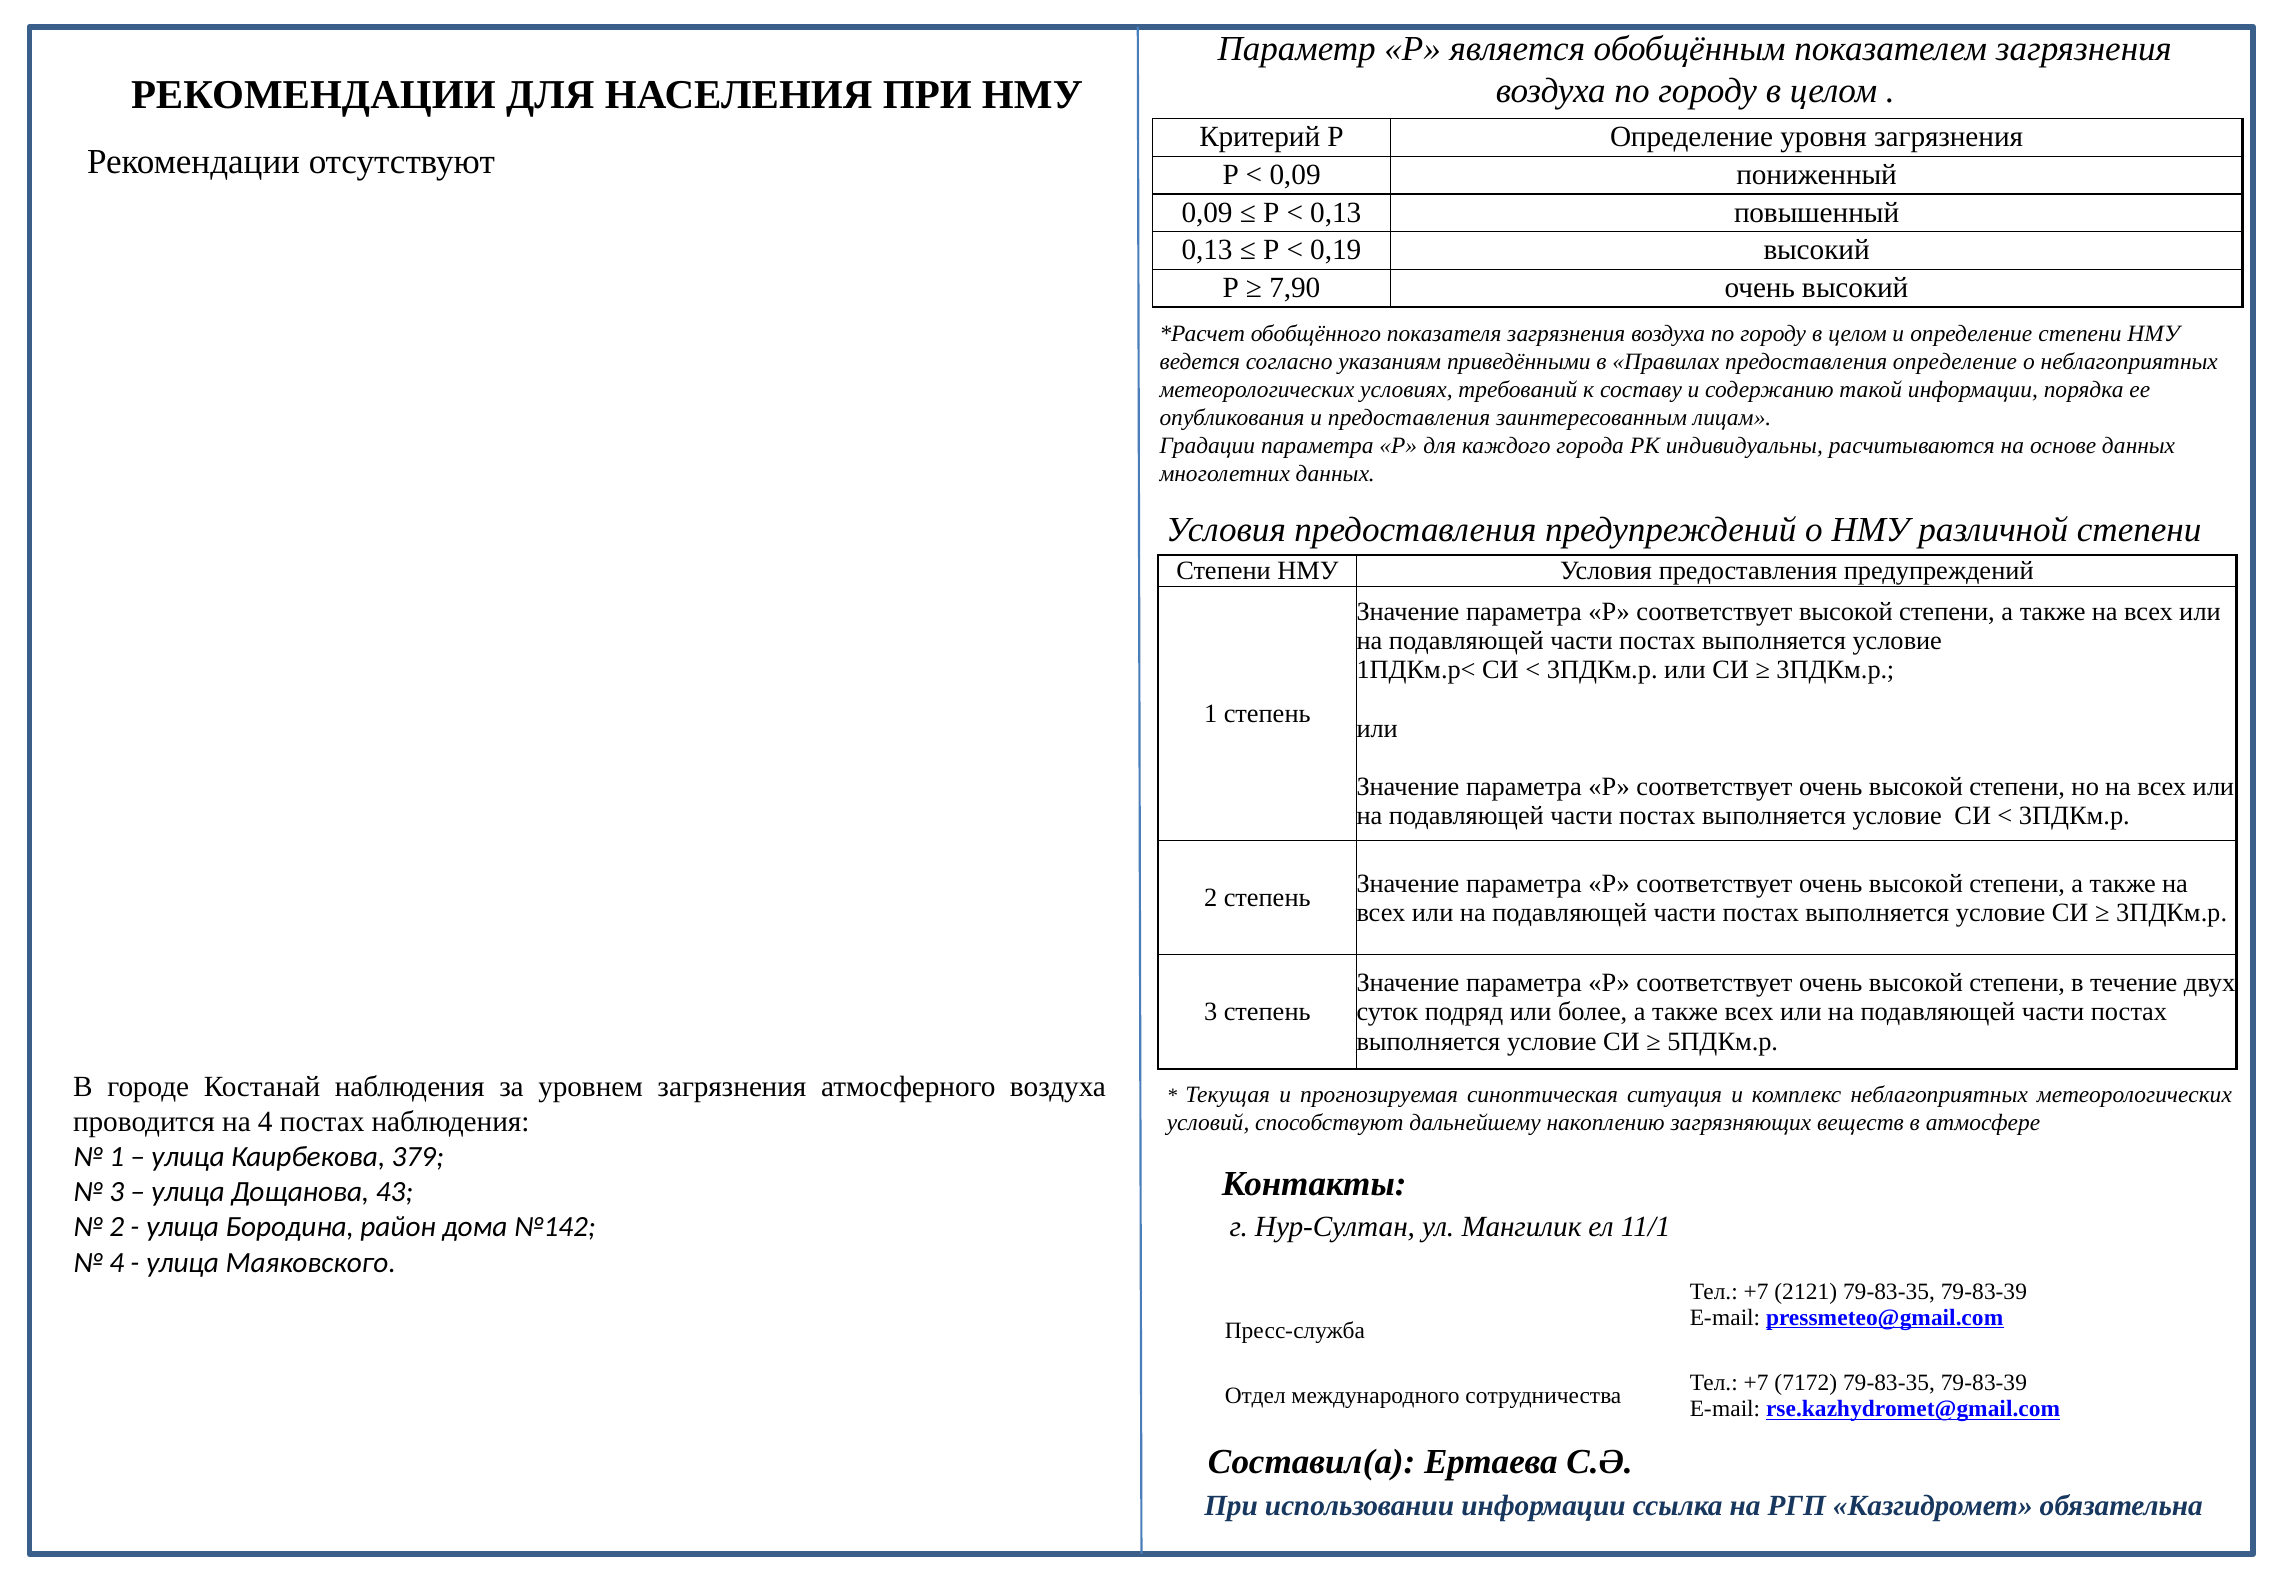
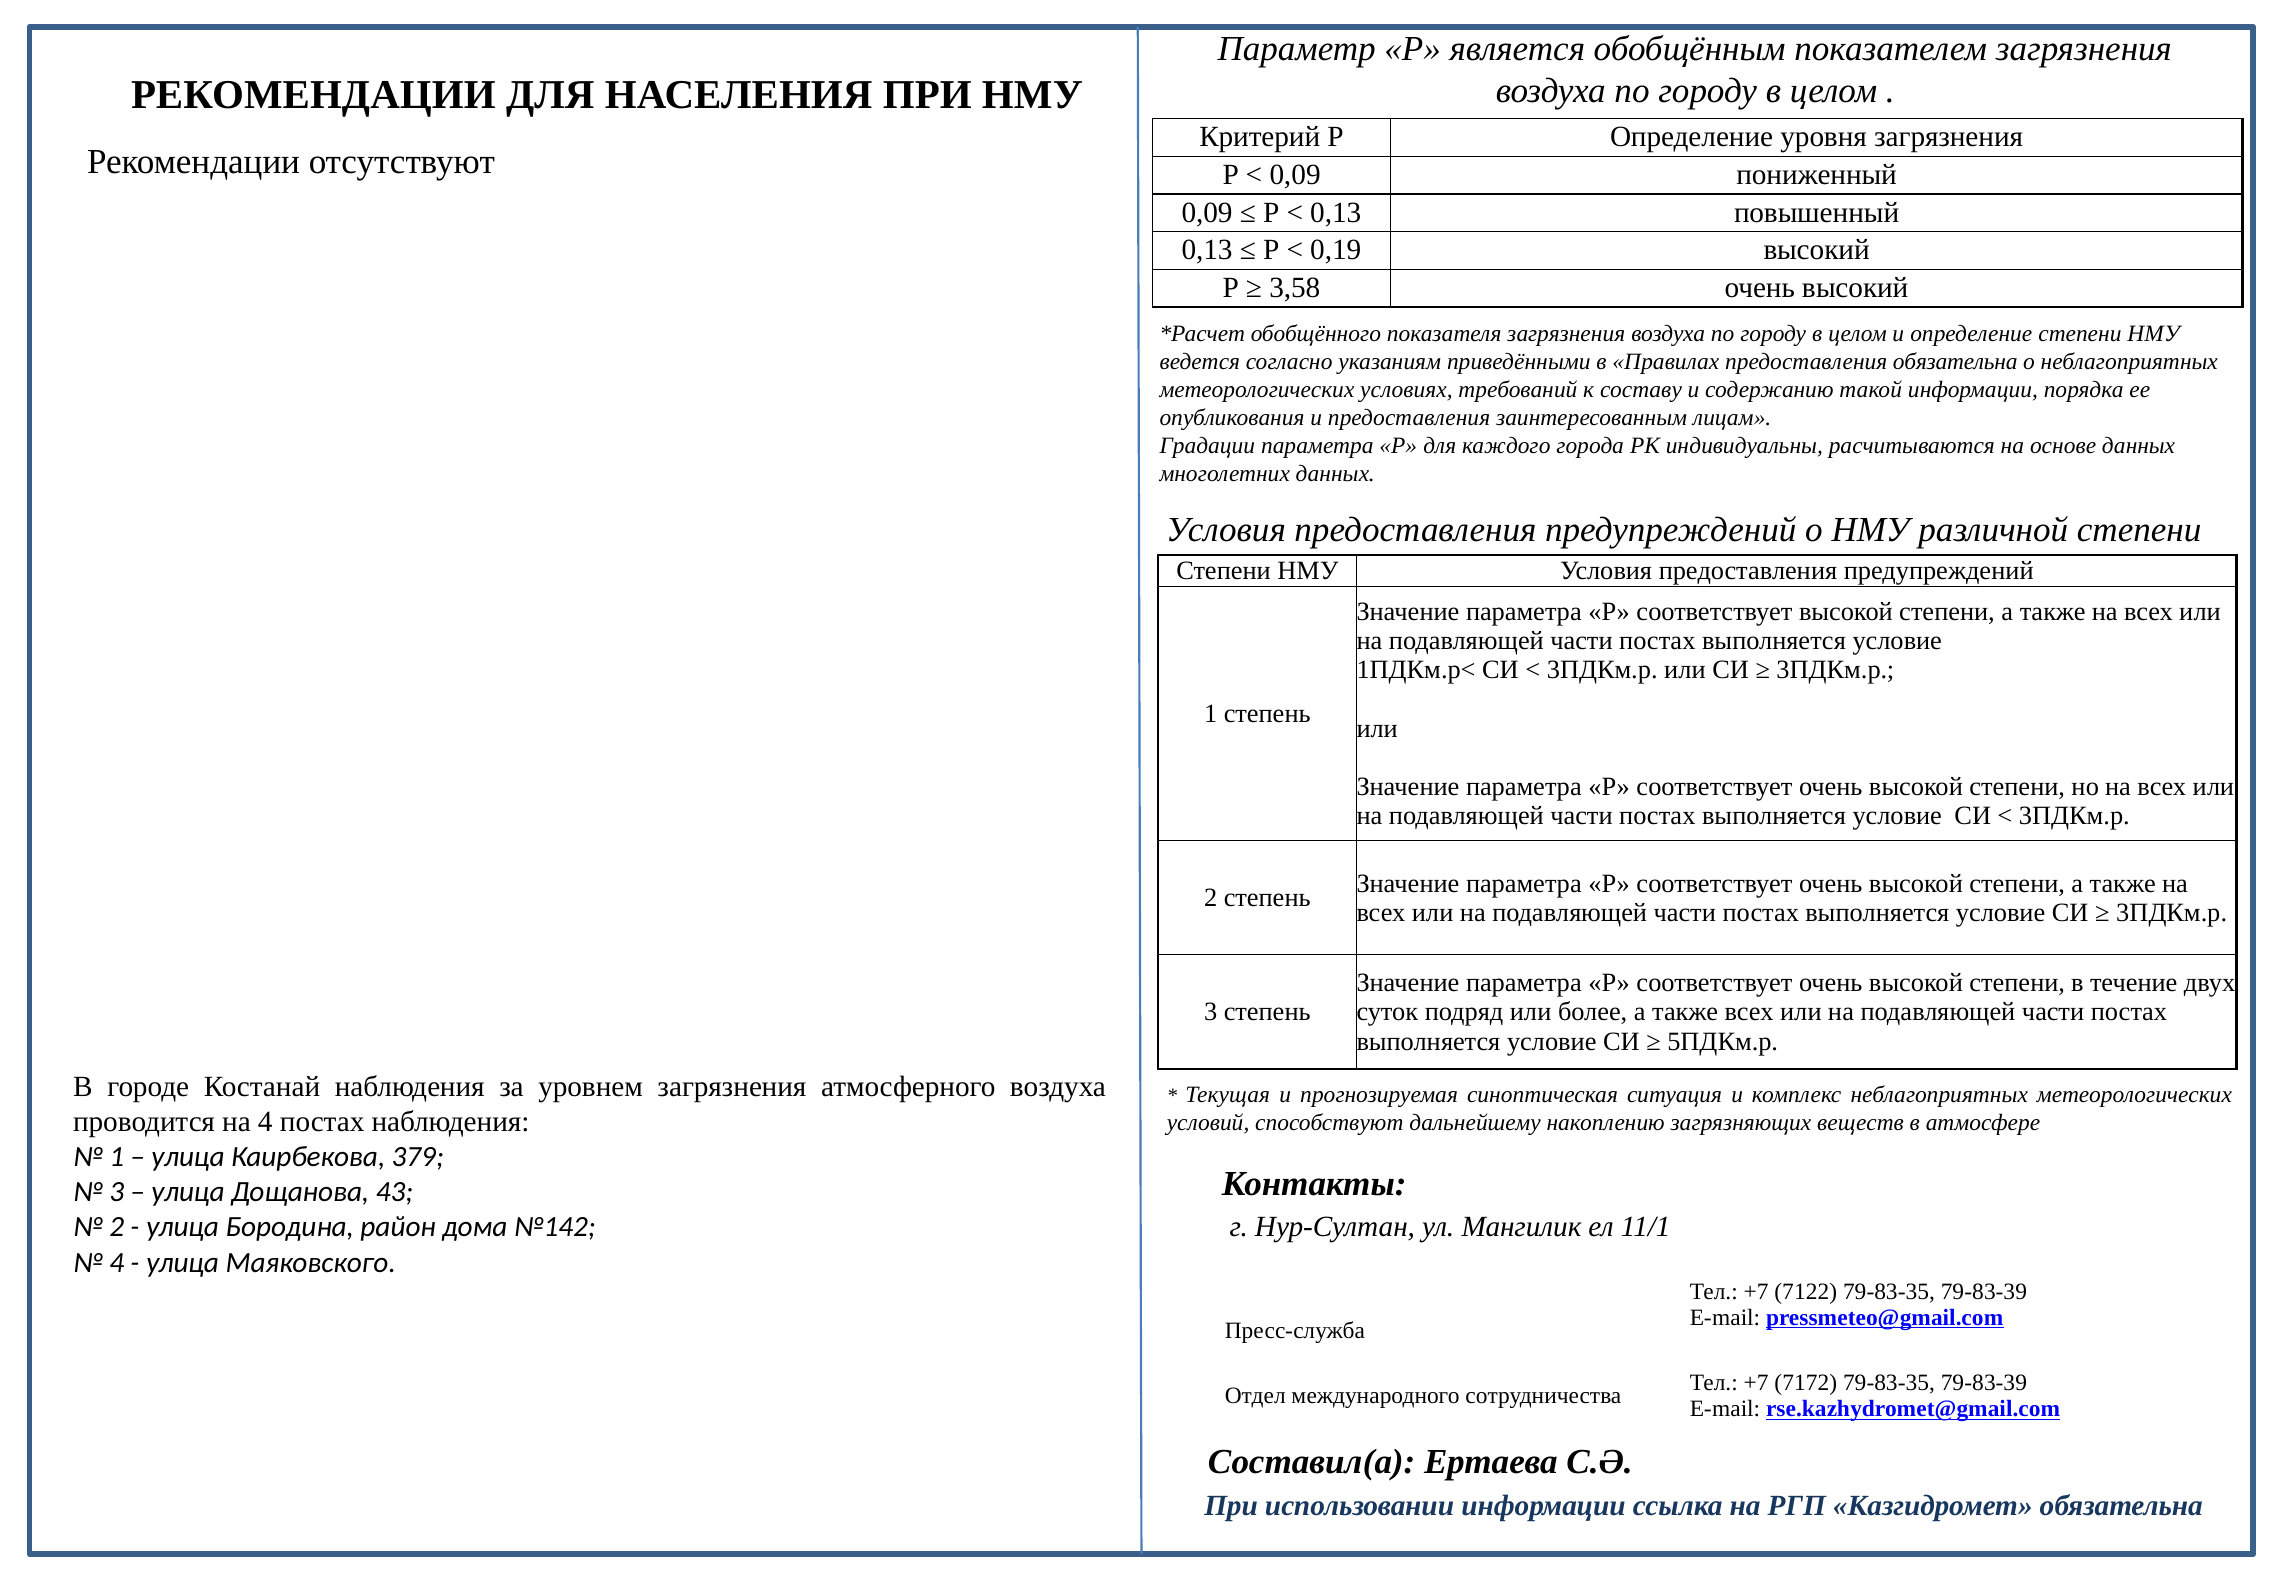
7,90: 7,90 -> 3,58 (1295, 288)
предоставления определение: определение -> обязательна (1955, 362)
2121: 2121 -> 7122 (1806, 1291)
